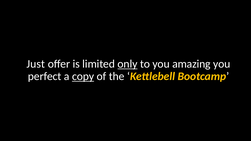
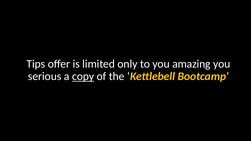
Just: Just -> Tips (36, 64)
only underline: present -> none (127, 64)
perfect: perfect -> serious (45, 76)
